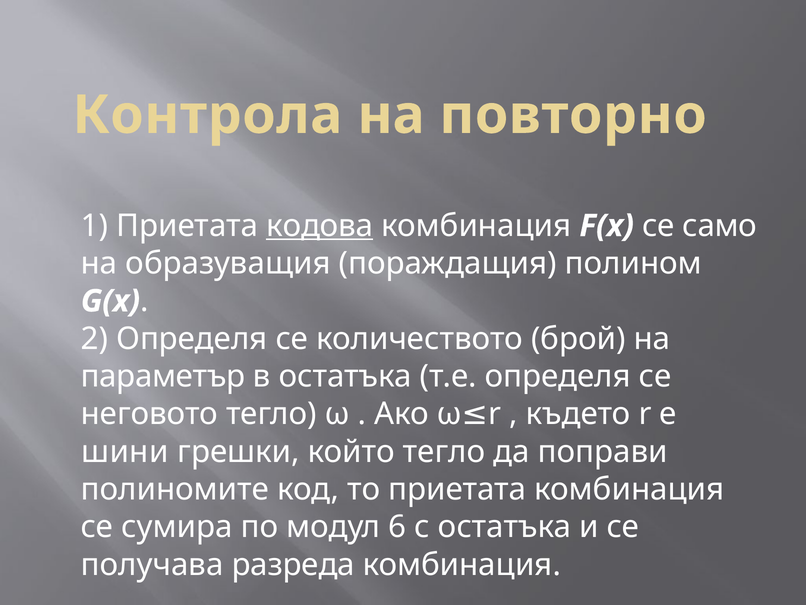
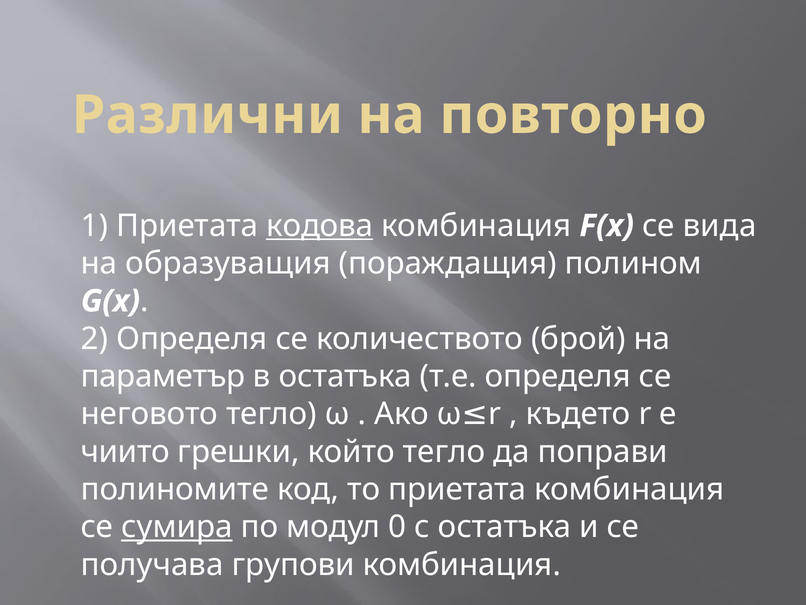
Контрола: Контрола -> Различни (207, 115)
само: само -> вида (720, 226)
шини: шини -> чиито (125, 451)
сумира underline: none -> present (177, 527)
6: 6 -> 0 (397, 527)
разреда: разреда -> групови (293, 564)
